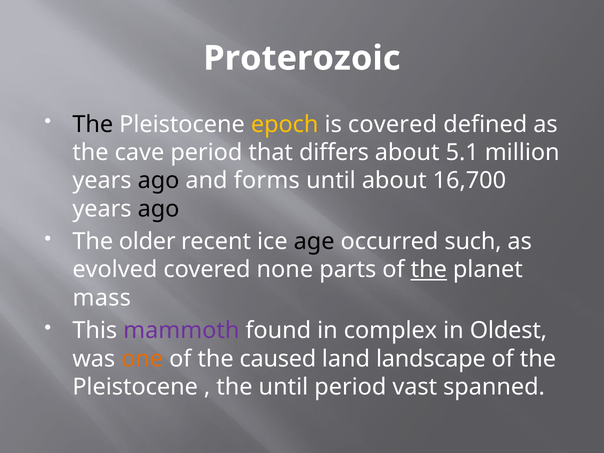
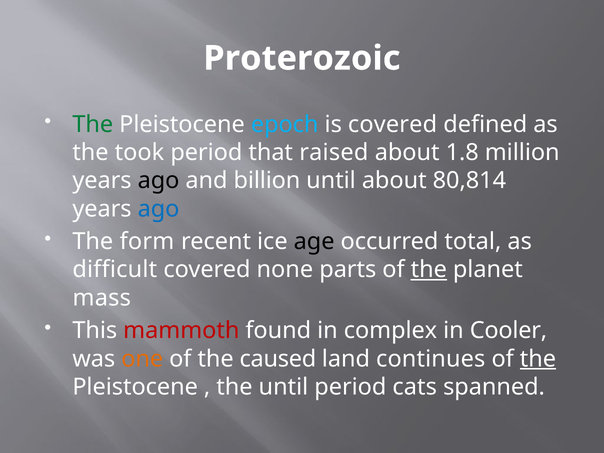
The colour: black -> green (93, 124)
epoch colour: yellow -> light blue (285, 124)
cave: cave -> took (139, 152)
differs: differs -> raised (334, 152)
5.1: 5.1 -> 1.8 (462, 152)
forms: forms -> billion (267, 181)
16,700: 16,700 -> 80,814 (469, 181)
ago colour: black -> blue (159, 209)
older: older -> form (147, 242)
such: such -> total (473, 242)
evolved: evolved -> difficult (115, 270)
mammoth colour: purple -> red (181, 331)
Oldest: Oldest -> Cooler (508, 331)
landscape: landscape -> continues (431, 359)
the underline: none -> present (538, 359)
vast: vast -> cats (415, 387)
